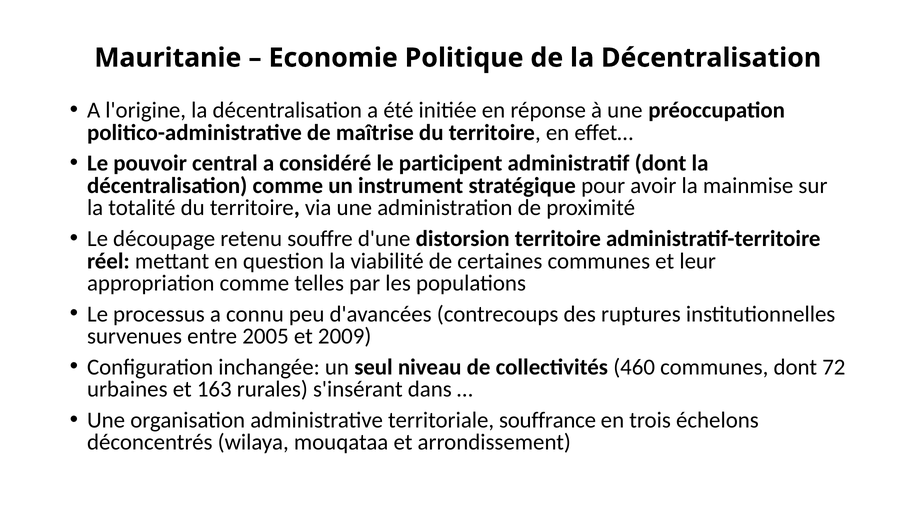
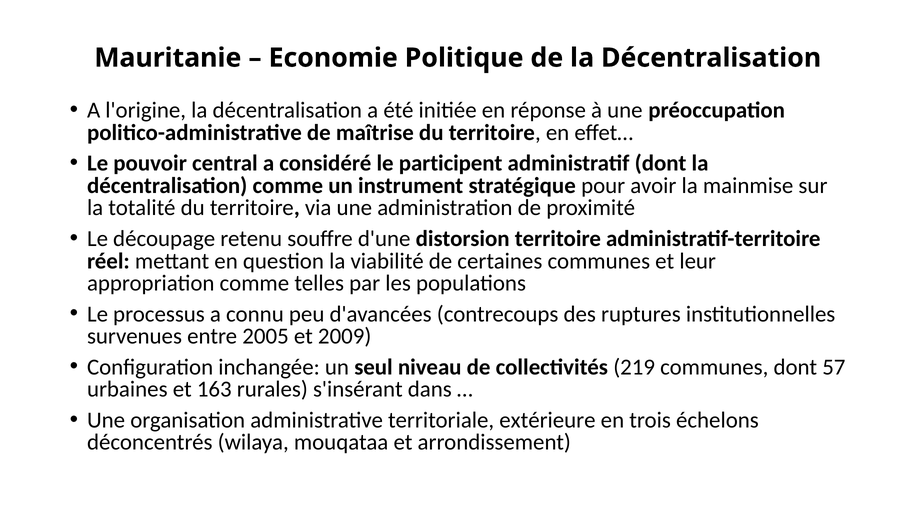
460: 460 -> 219 (634, 367)
72: 72 -> 57 (834, 367)
souffrance: souffrance -> extérieure (547, 420)
